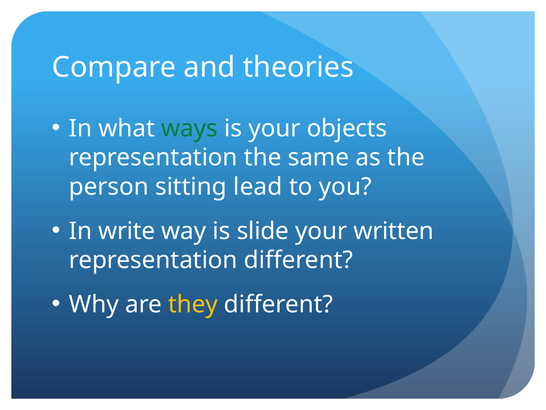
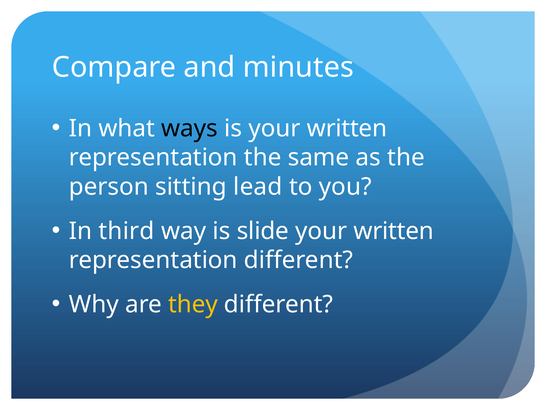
theories: theories -> minutes (298, 67)
ways colour: green -> black (190, 128)
is your objects: objects -> written (347, 128)
write: write -> third (126, 231)
